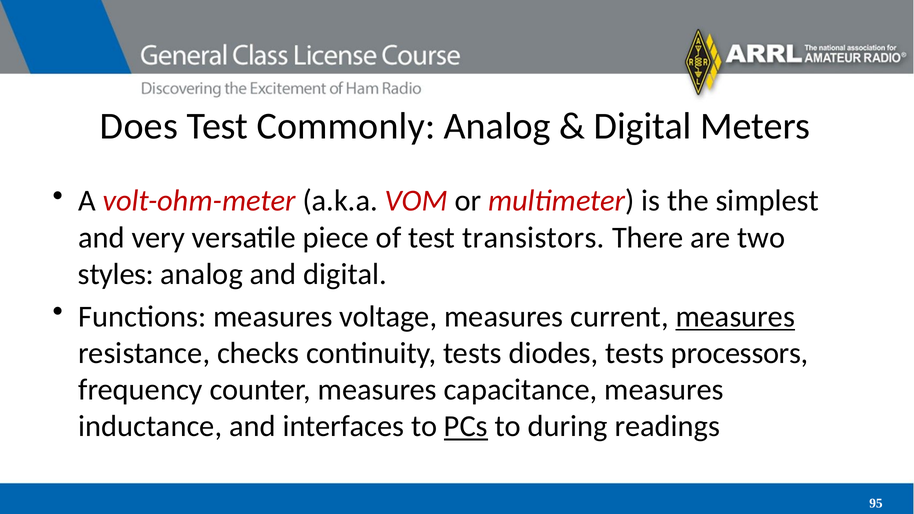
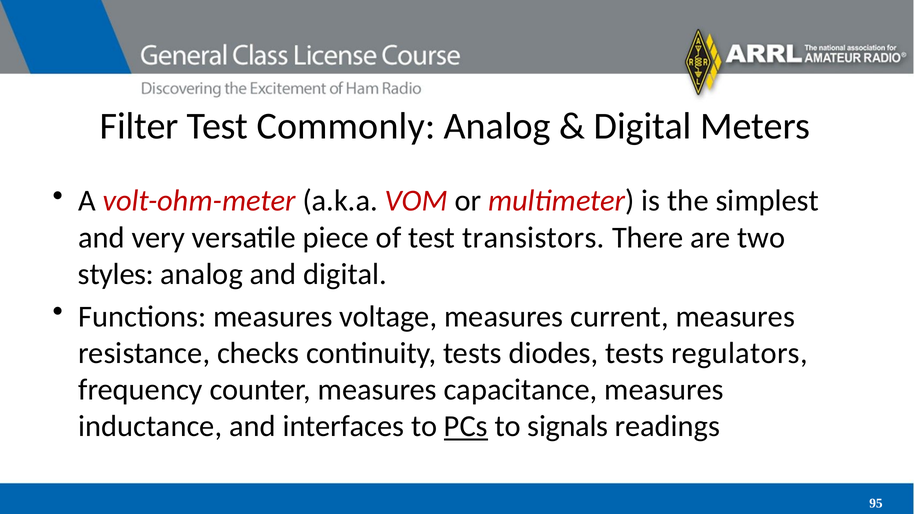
Does: Does -> Filter (139, 126)
measures underline: present -> none (735, 317)
processors: processors -> regulators (739, 353)
during: during -> signals (568, 426)
